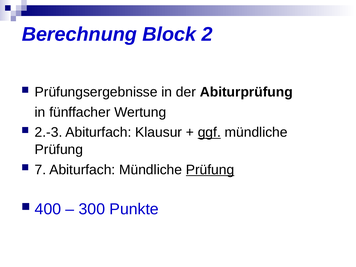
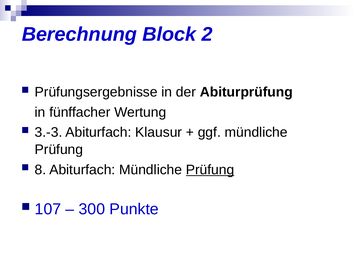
2.-3: 2.-3 -> 3.-3 (49, 132)
ggf underline: present -> none (209, 132)
7: 7 -> 8 (40, 170)
400: 400 -> 107 (48, 209)
